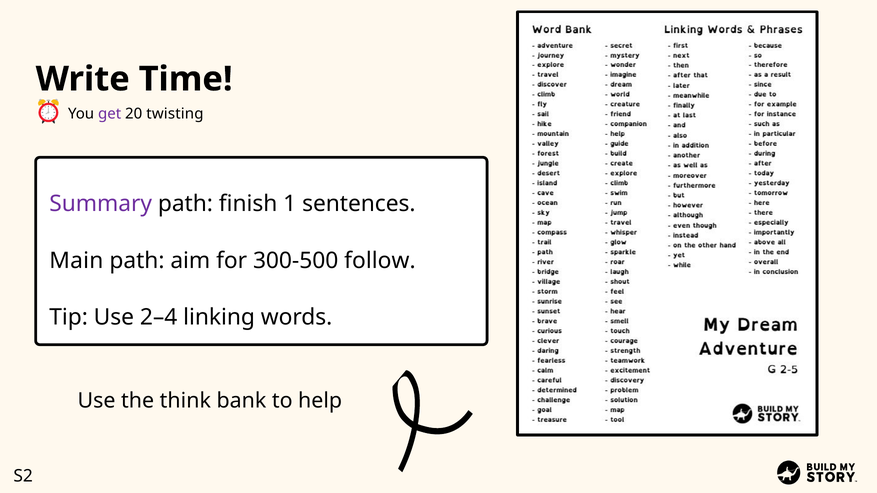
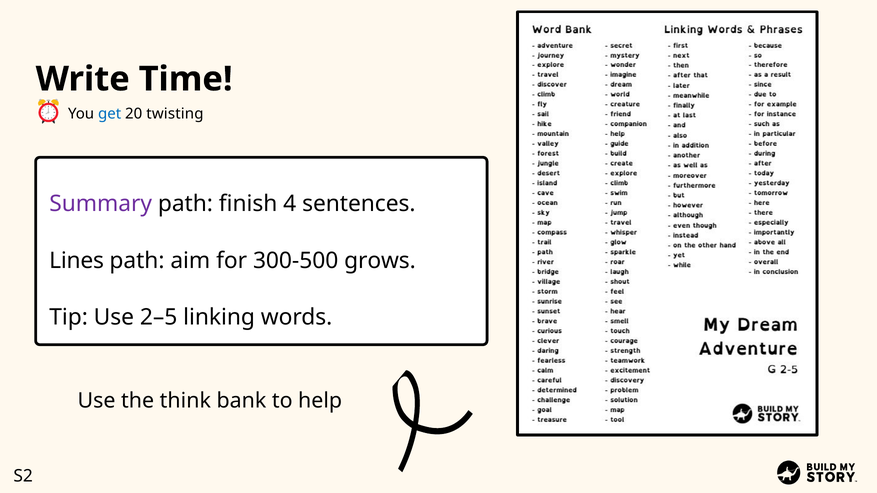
get colour: purple -> blue (110, 114)
1: 1 -> 4 (290, 204)
Main: Main -> Lines (77, 261)
follow: follow -> grows (380, 261)
2–4: 2–4 -> 2–5 (159, 318)
